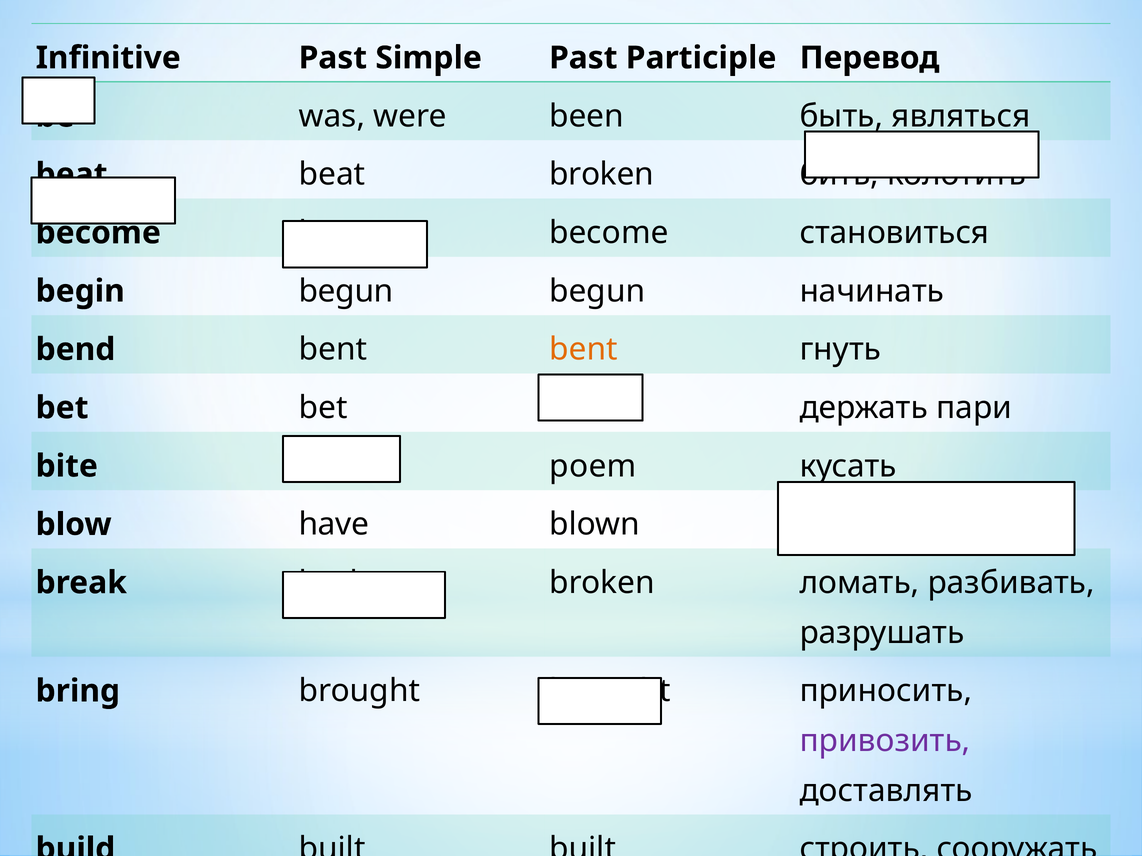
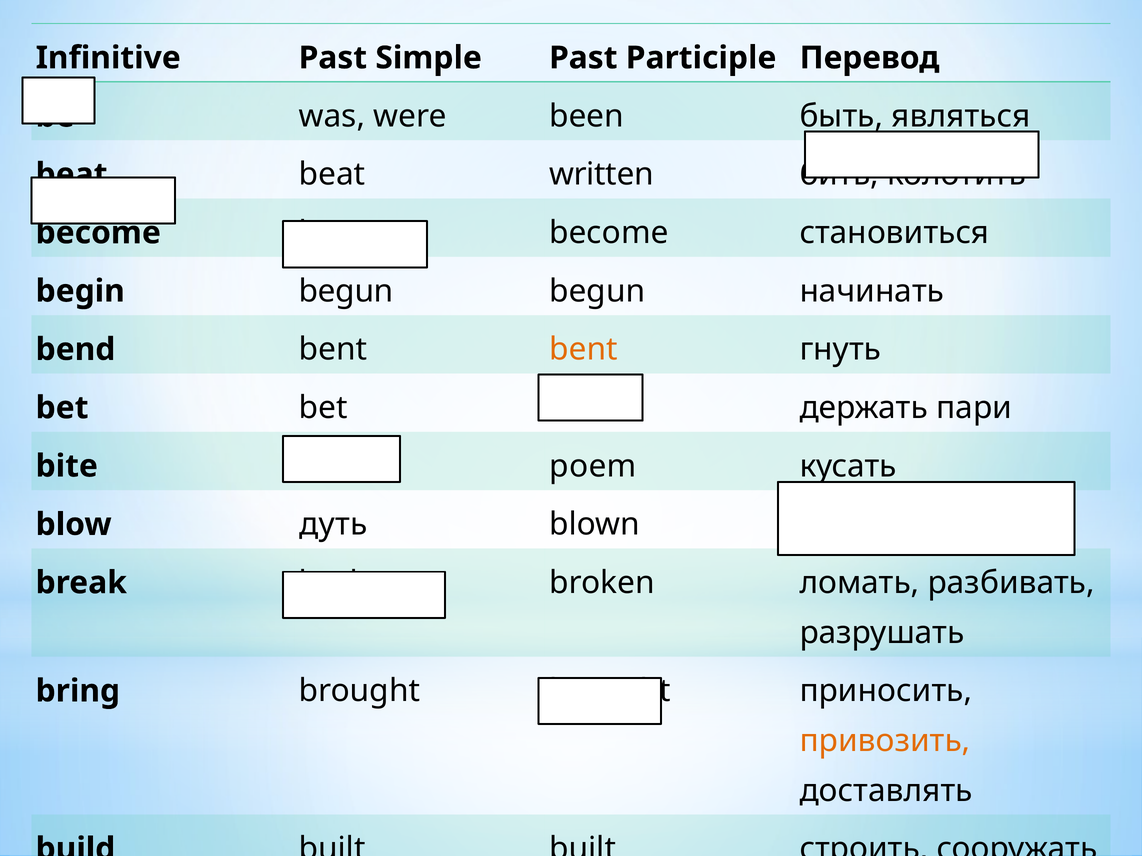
beat broken: broken -> written (601, 175)
blow have: have -> дуть (333, 525)
привозить colour: purple -> orange (885, 741)
